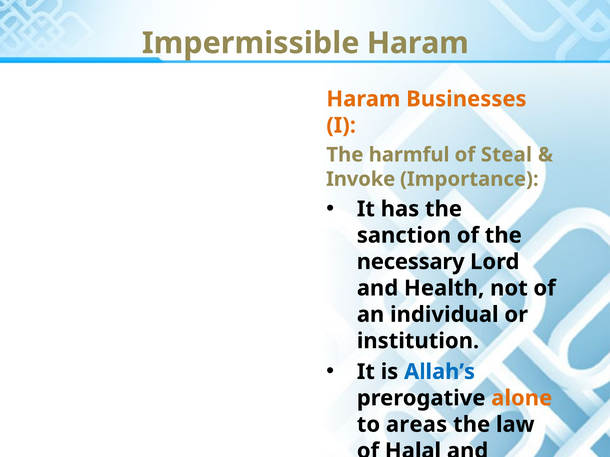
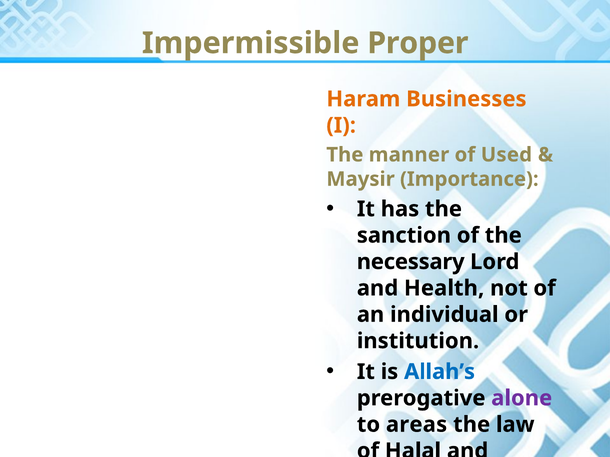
Impermissible Haram: Haram -> Proper (418, 43)
harmful: harmful -> manner (409, 155)
Steal: Steal -> Used (506, 155)
Invoke: Invoke -> Maysir (361, 179)
alone colour: orange -> purple (522, 399)
